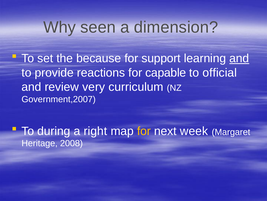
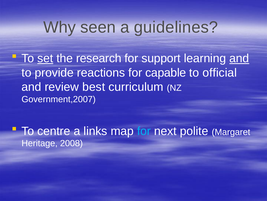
dimension: dimension -> guidelines (176, 27)
set underline: none -> present (45, 58)
because: because -> research (99, 58)
very: very -> best (94, 87)
during: during -> centre (54, 131)
right: right -> links (95, 131)
for colour: yellow -> light blue (144, 131)
week: week -> polite (194, 131)
